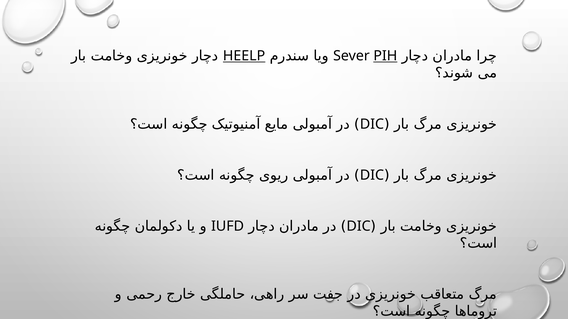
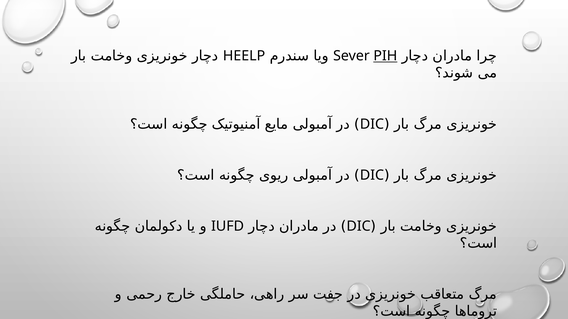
HEELP underline: present -> none (244, 56)
